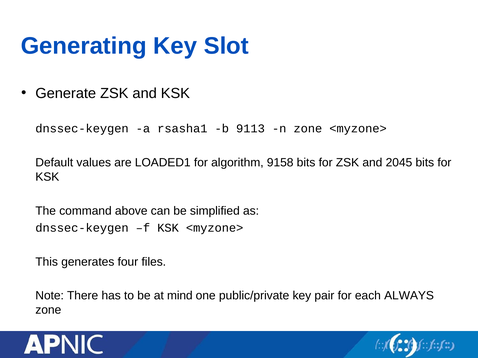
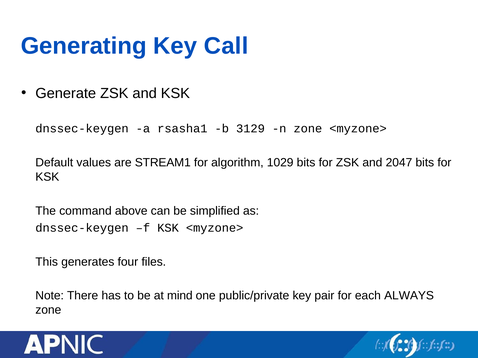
Slot: Slot -> Call (226, 46)
9113: 9113 -> 3129 (250, 129)
LOADED1: LOADED1 -> STREAM1 (163, 163)
9158: 9158 -> 1029 (280, 163)
2045: 2045 -> 2047 (399, 163)
